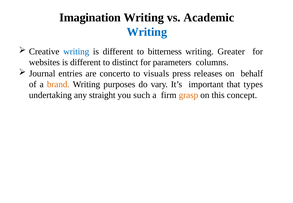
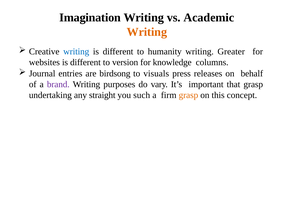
Writing colour: blue -> orange (147, 32)
bitterness: bitterness -> humanity (165, 51)
distinct: distinct -> version (125, 62)
parameters: parameters -> knowledge (172, 62)
concerto: concerto -> birdsong (115, 73)
brand colour: orange -> purple (58, 84)
that types: types -> grasp (253, 84)
